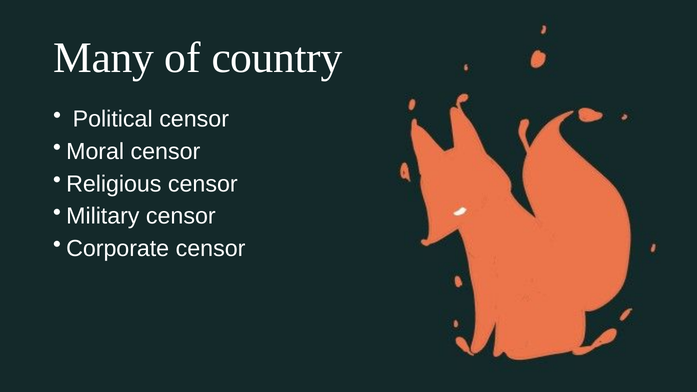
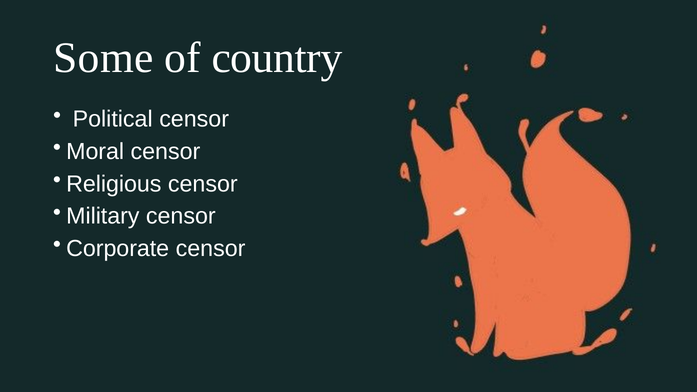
Many: Many -> Some (103, 58)
